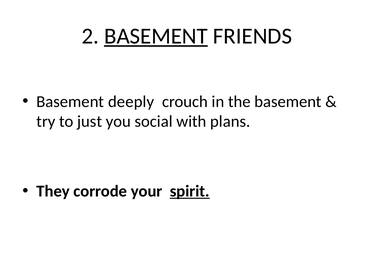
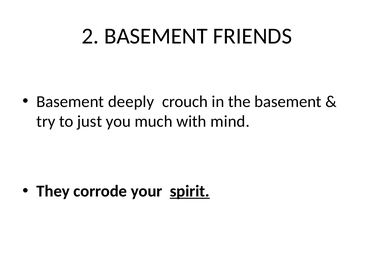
BASEMENT underline: present -> none (156, 36)
social: social -> much (154, 122)
plans: plans -> mind (230, 122)
